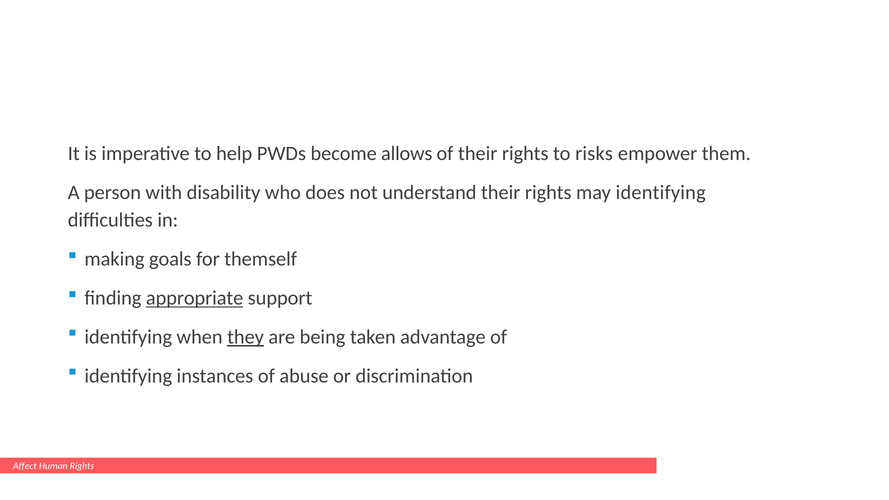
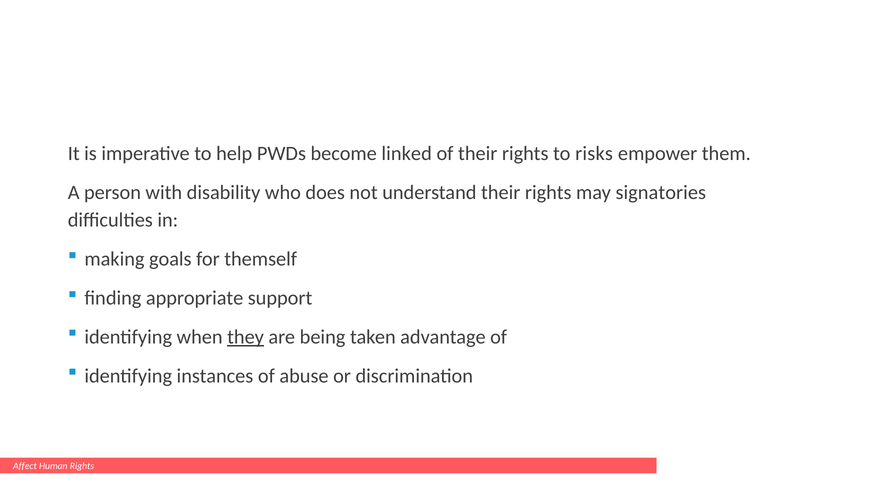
allows: allows -> linked (407, 153)
may identifying: identifying -> signatories (661, 192)
appropriate underline: present -> none (195, 298)
